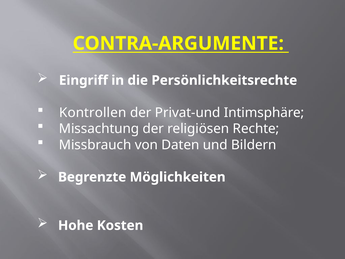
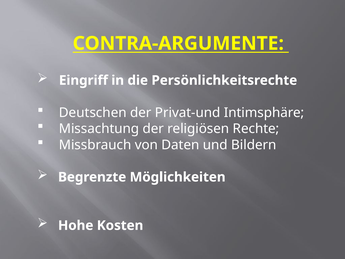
Kontrollen: Kontrollen -> Deutschen (93, 113)
